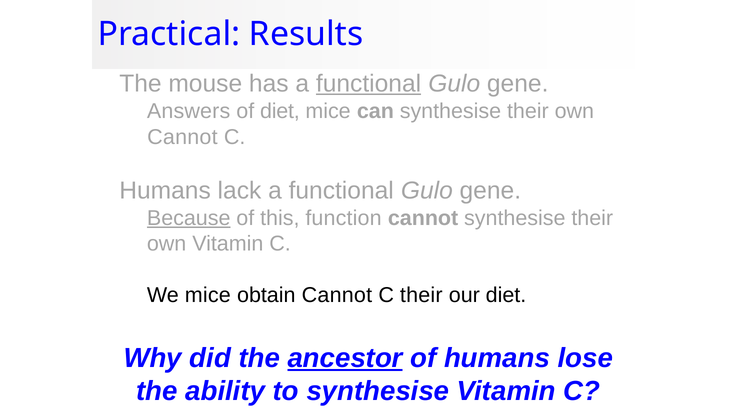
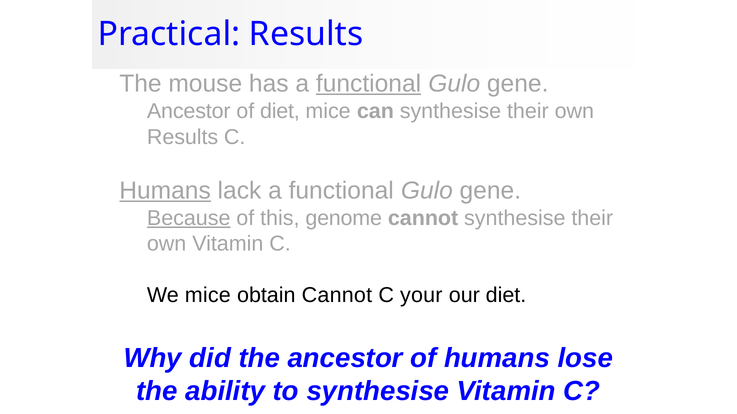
Answers: Answers -> Ancestor (189, 111)
Cannot: Cannot -> Results (183, 137)
Humans underline: none -> present (165, 191)
function: function -> genome (344, 218)
C their: their -> your (421, 295)
ancestor underline: present -> none (345, 359)
